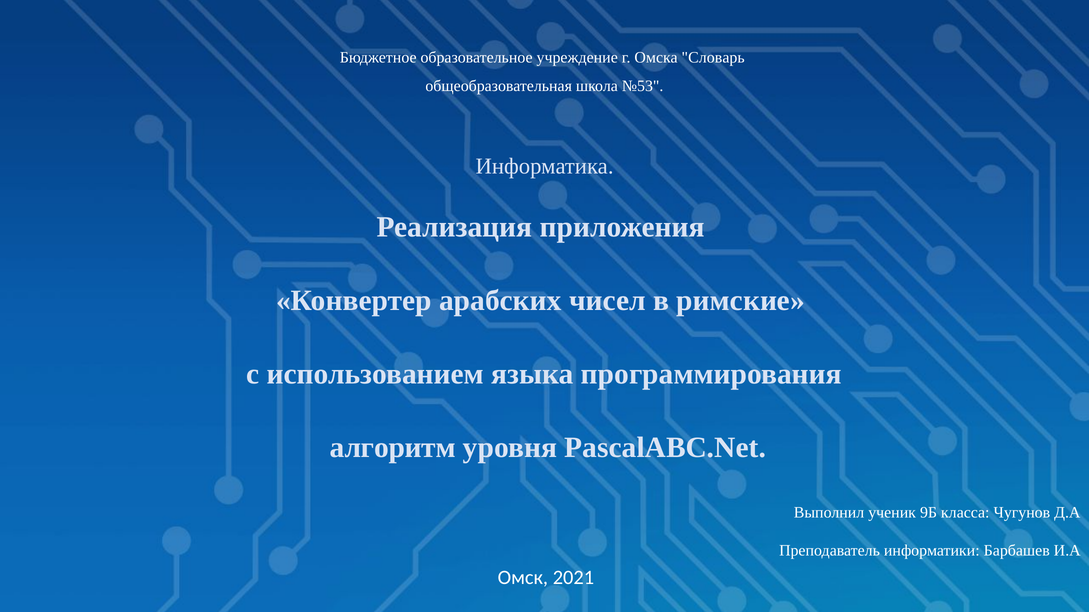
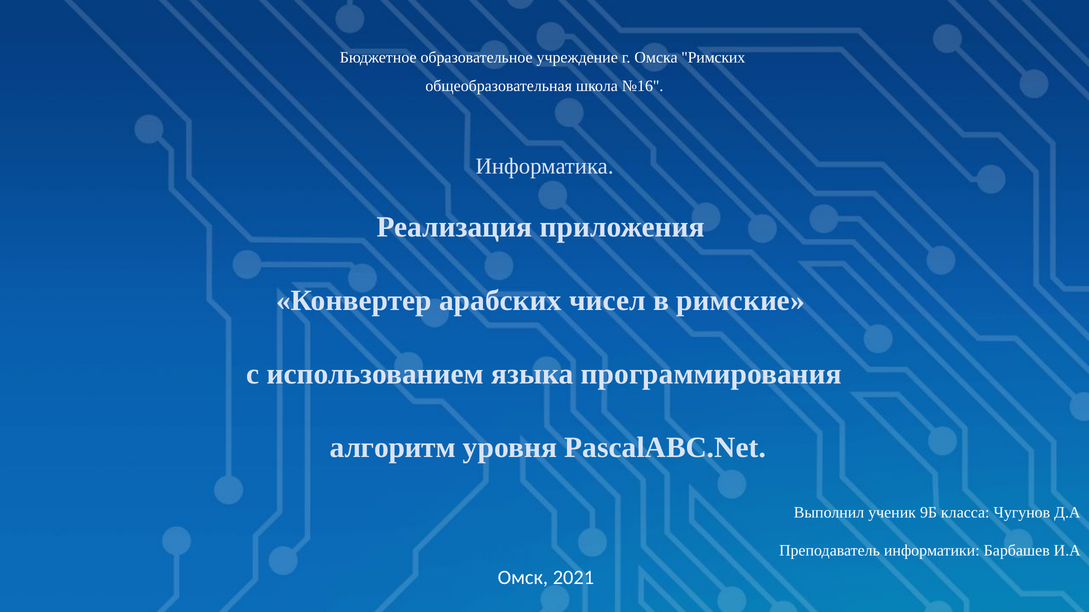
Словарь: Словарь -> Римских (713, 58)
№53: №53 -> №16 (643, 86)
